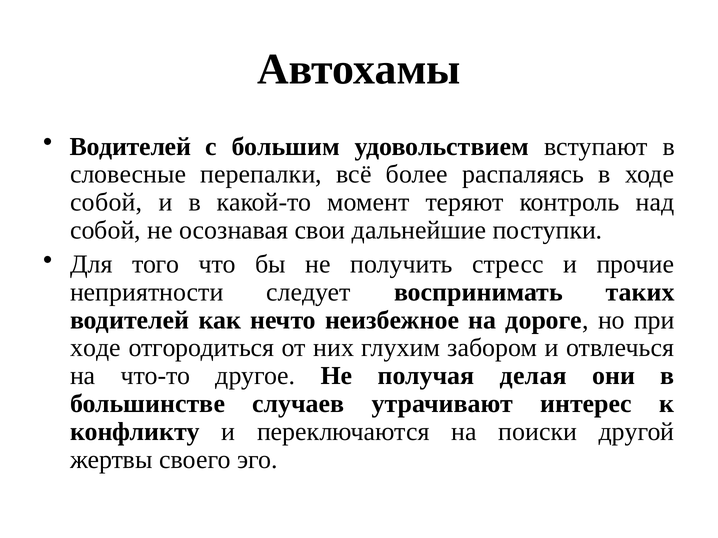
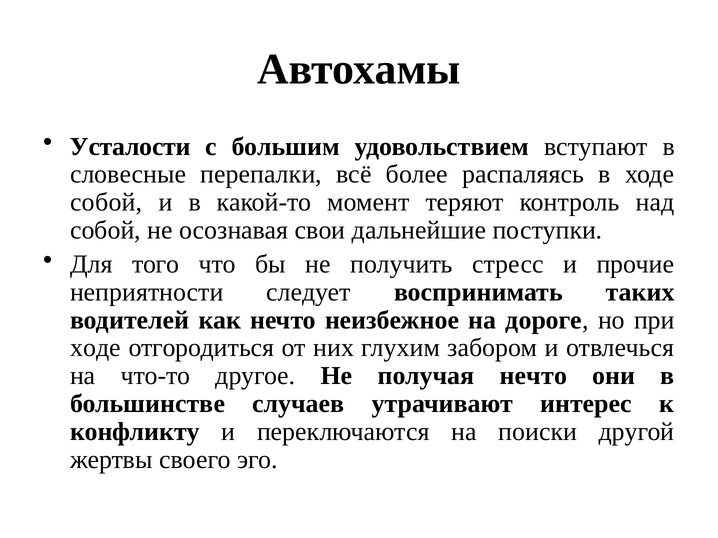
Водителей: Водителей -> Усталости (130, 147)
получая делая: делая -> нечто (533, 376)
